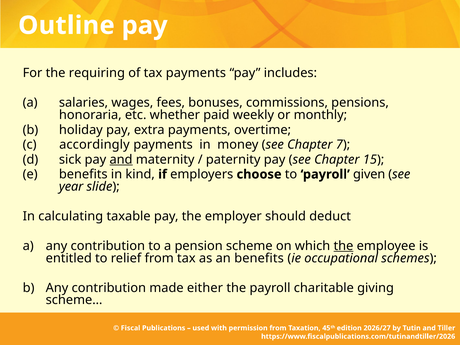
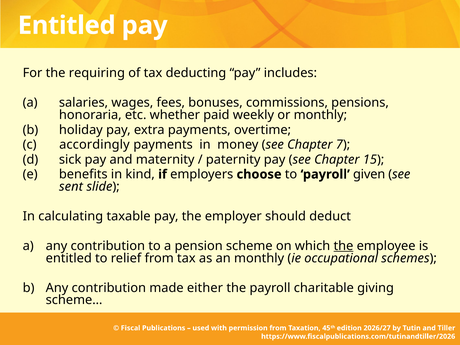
Outline: Outline -> Entitled (67, 25)
tax payments: payments -> deducting (196, 73)
and underline: present -> none (121, 159)
year: year -> sent (71, 187)
an benefits: benefits -> monthly (259, 258)
